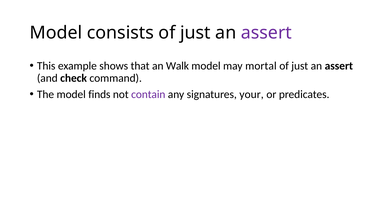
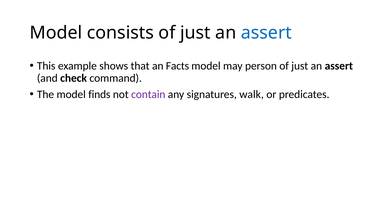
assert colour: purple -> blue (266, 33)
Walk: Walk -> Facts (177, 66)
mortal: mortal -> person (261, 66)
your: your -> walk (252, 94)
